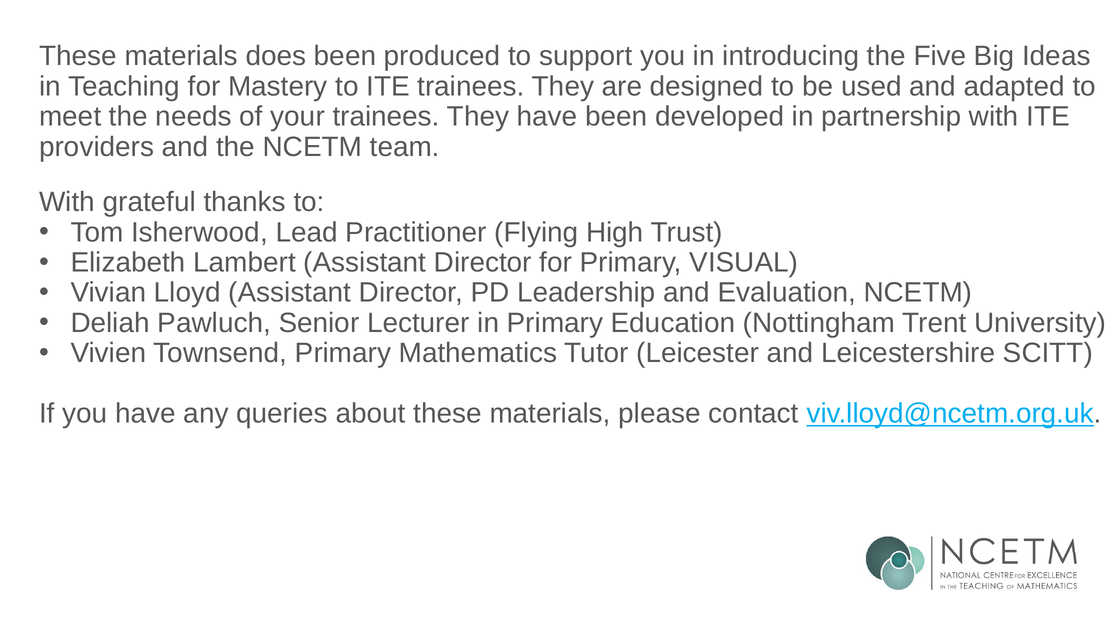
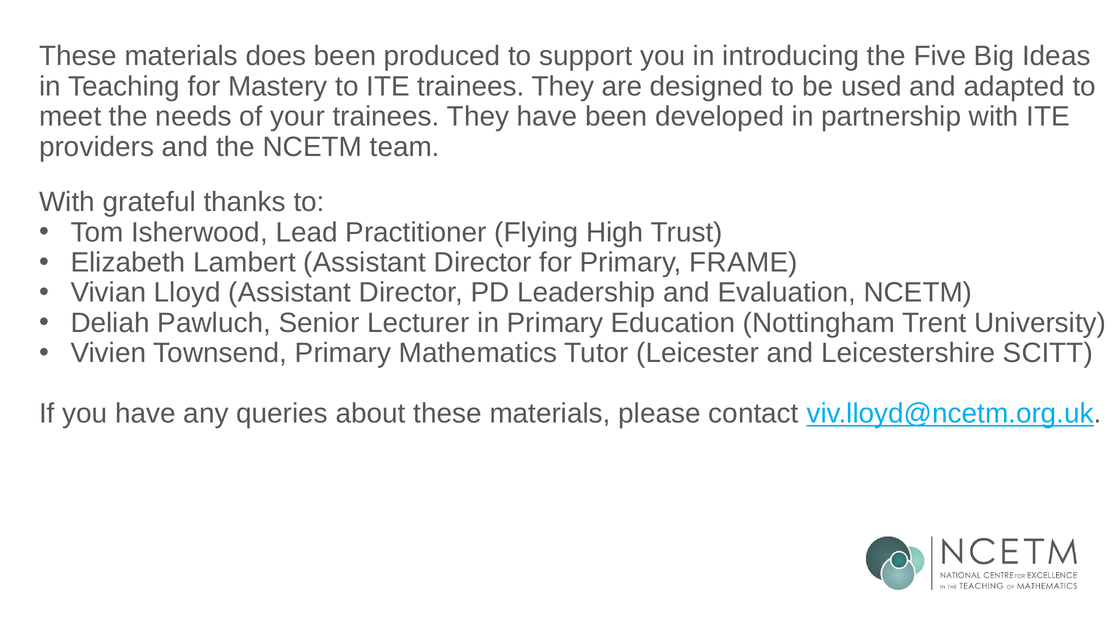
VISUAL: VISUAL -> FRAME (744, 262)
